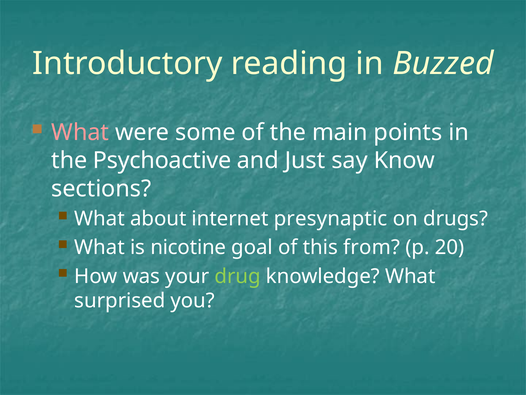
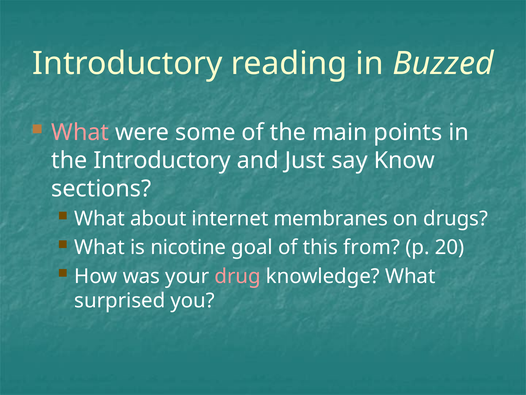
the Psychoactive: Psychoactive -> Introductory (162, 160)
presynaptic: presynaptic -> membranes (331, 219)
drug colour: light green -> pink (238, 276)
